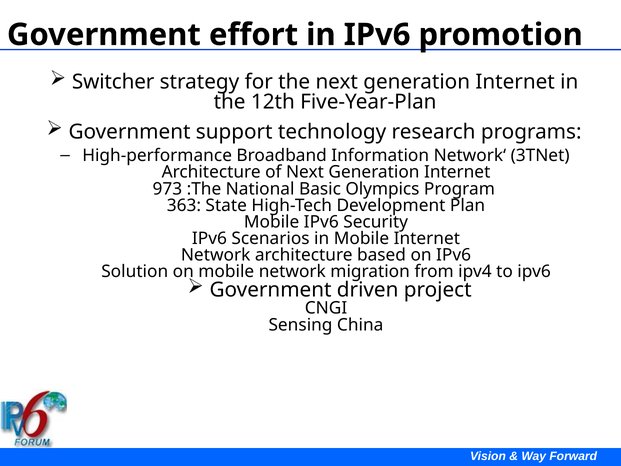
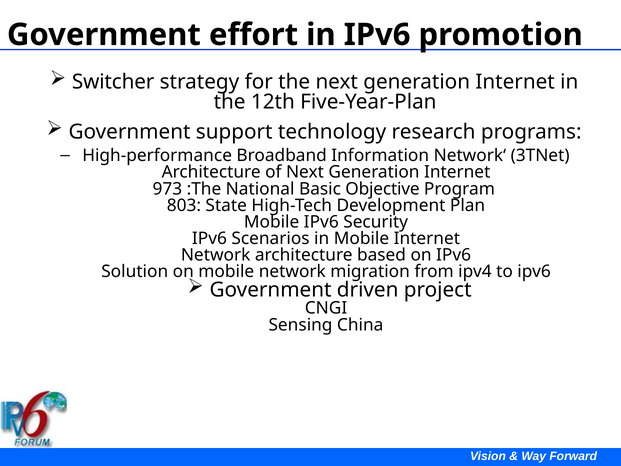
Olympics: Olympics -> Objective (383, 189)
363: 363 -> 803 (184, 205)
